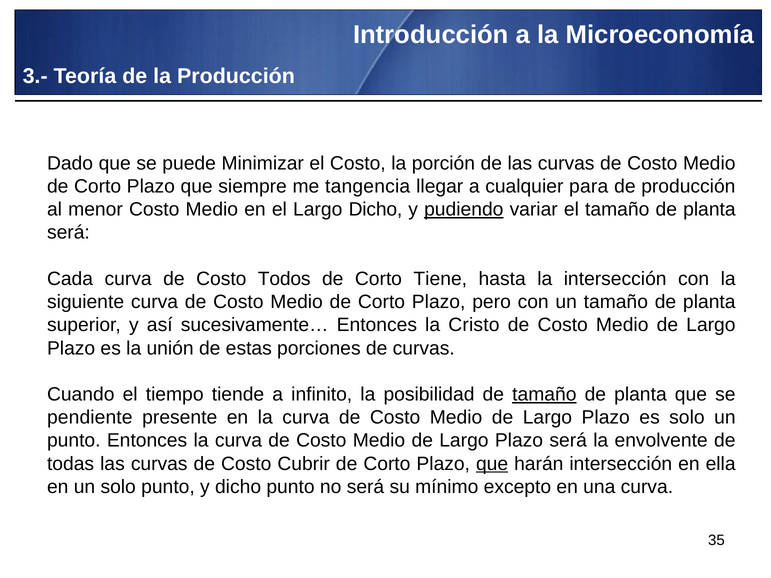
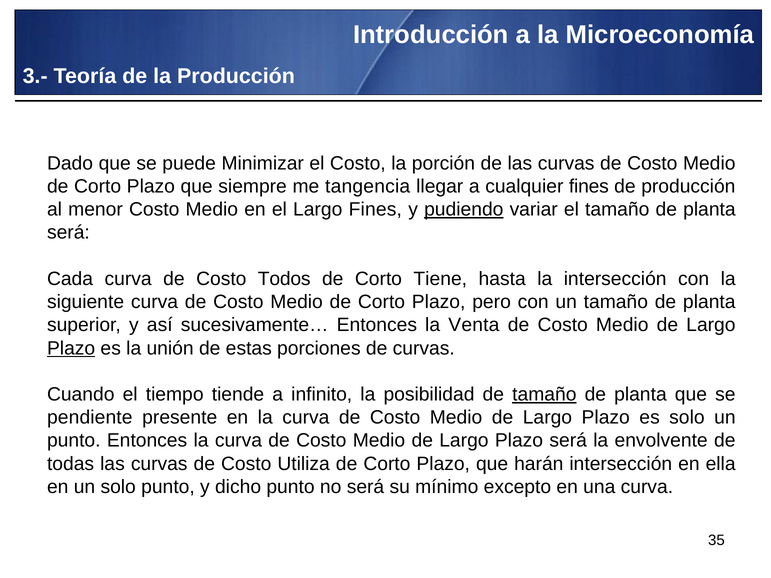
cualquier para: para -> fines (589, 186)
Largo Dicho: Dicho -> Fines (375, 210)
Cristo: Cristo -> Venta (474, 325)
Plazo underline: none -> present (71, 348)
Cubrir: Cubrir -> Utiliza (304, 464)
que underline: present -> none (492, 464)
